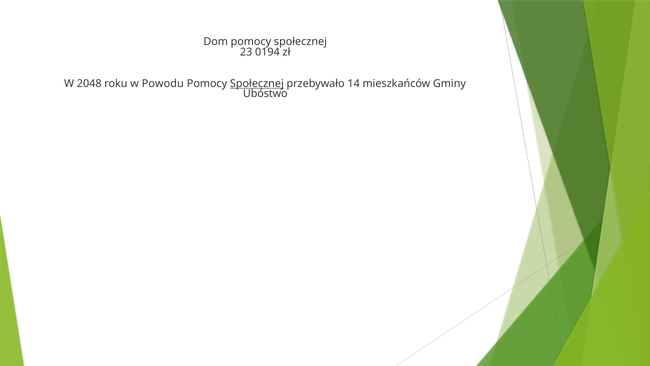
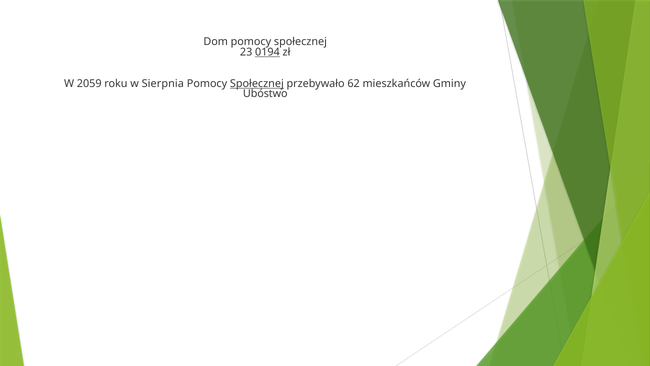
0194 underline: none -> present (267, 52)
2048: 2048 -> 2059 (89, 83)
Powodu: Powodu -> Sierpnia (163, 83)
14: 14 -> 62 (354, 83)
